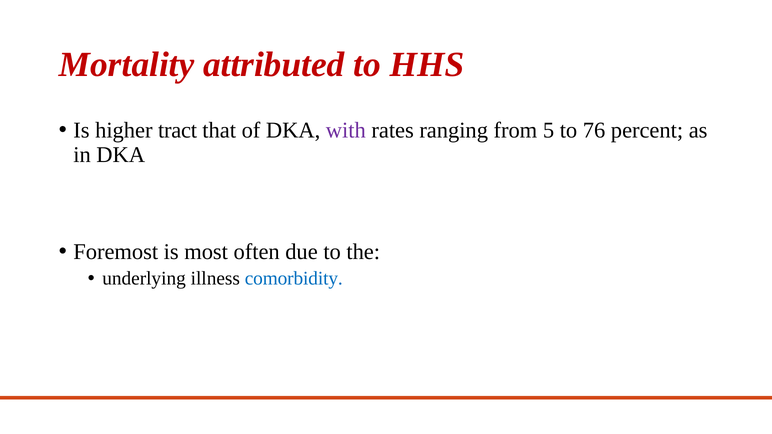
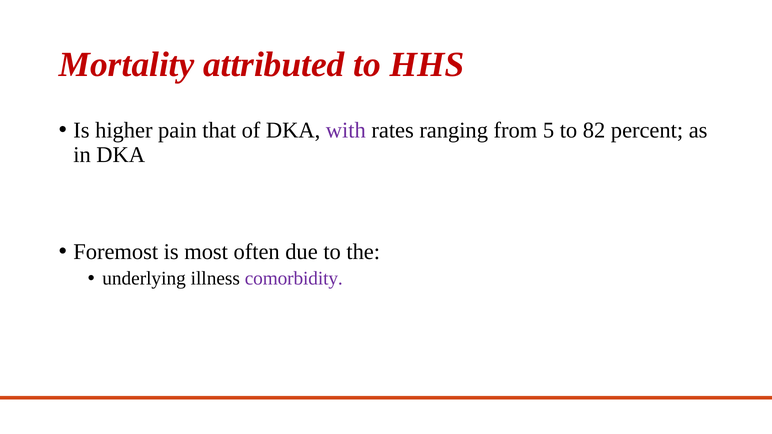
tract: tract -> pain (177, 131)
76: 76 -> 82 (594, 131)
comorbidity colour: blue -> purple (294, 279)
